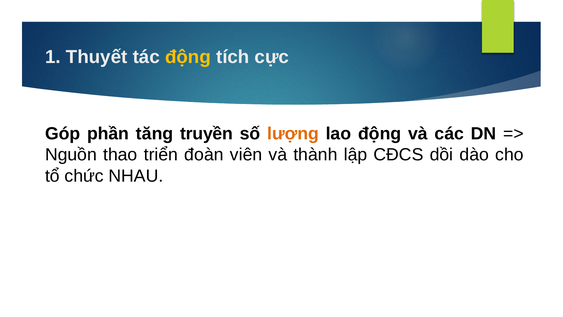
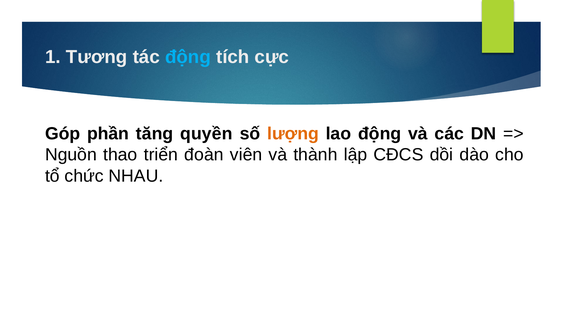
Thuyết: Thuyết -> Tương (97, 57)
động colour: yellow -> light blue (188, 57)
truyền: truyền -> quyền (206, 133)
